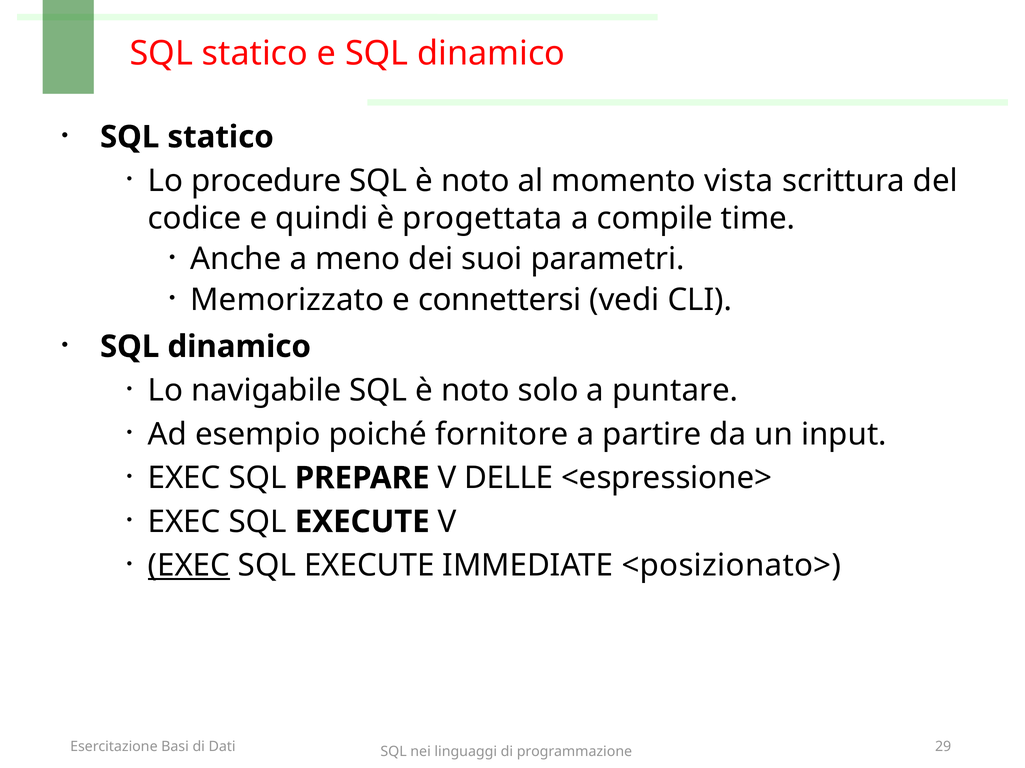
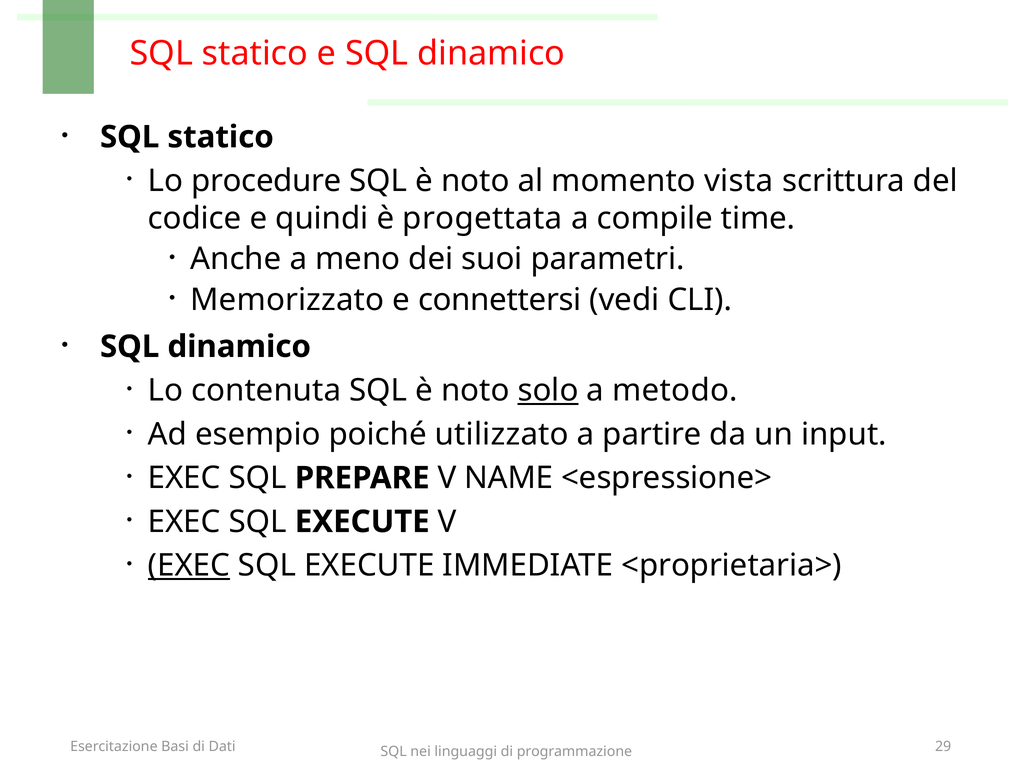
navigabile: navigabile -> contenuta (266, 391)
solo underline: none -> present (548, 391)
puntare: puntare -> metodo (675, 391)
fornitore: fornitore -> utilizzato (502, 435)
DELLE: DELLE -> NAME (509, 478)
<posizionato>: <posizionato> -> <proprietaria> (732, 566)
